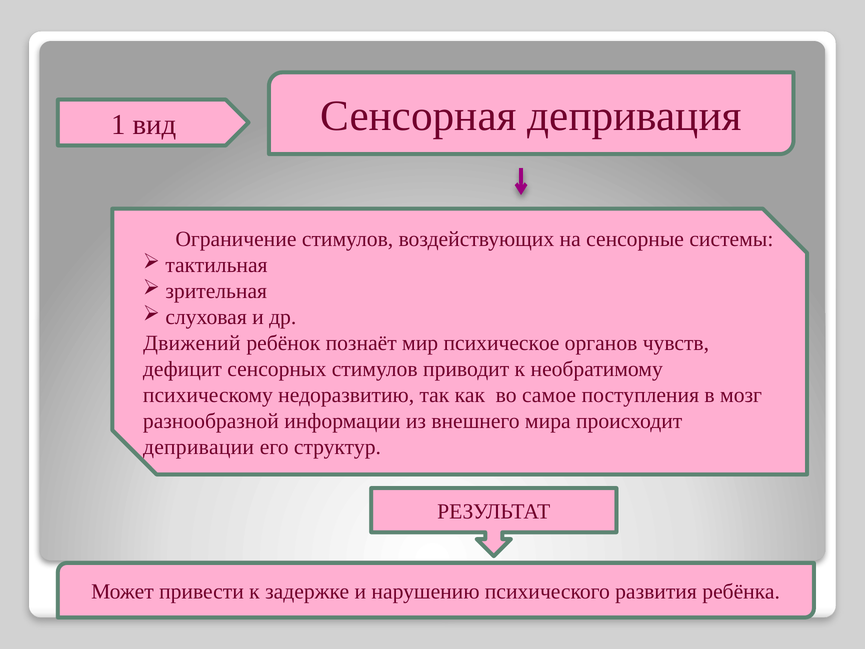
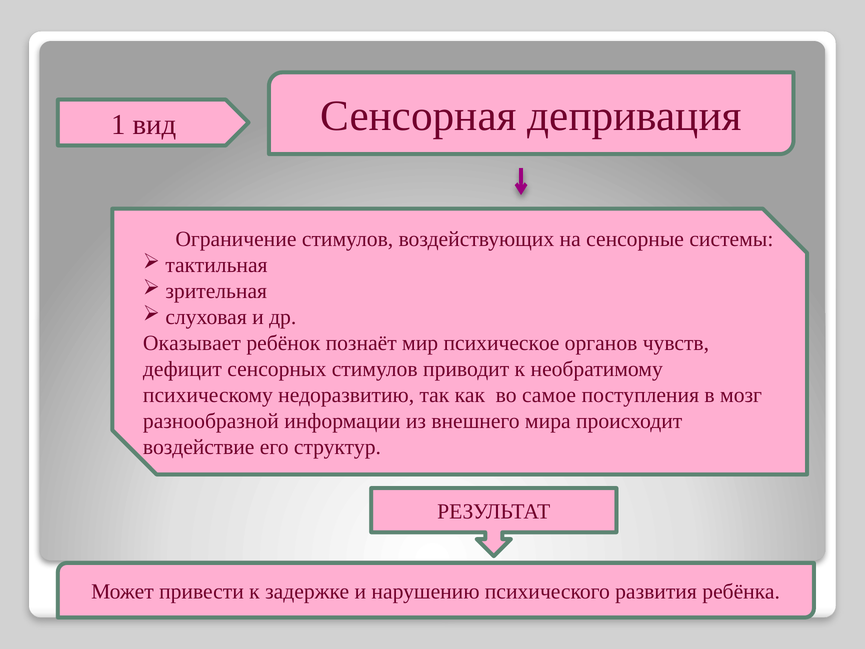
Движений: Движений -> Оказывает (192, 343)
депривации: депривации -> воздействие (199, 447)
